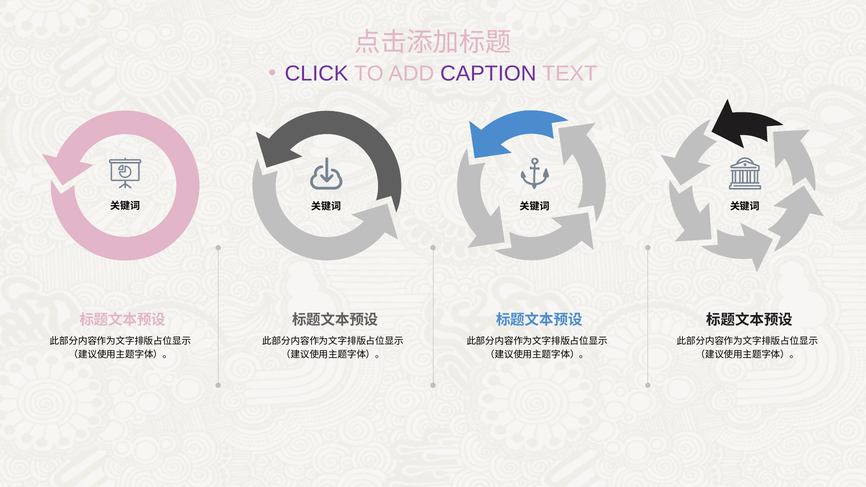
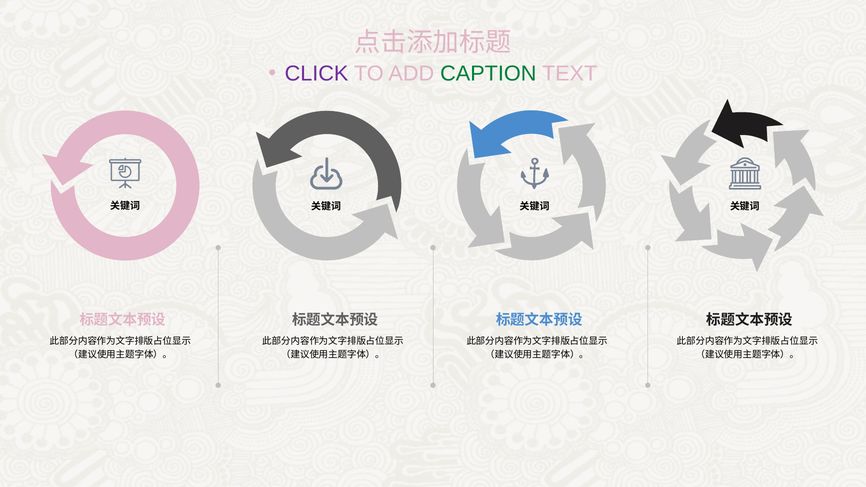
CAPTION colour: purple -> green (488, 73)
